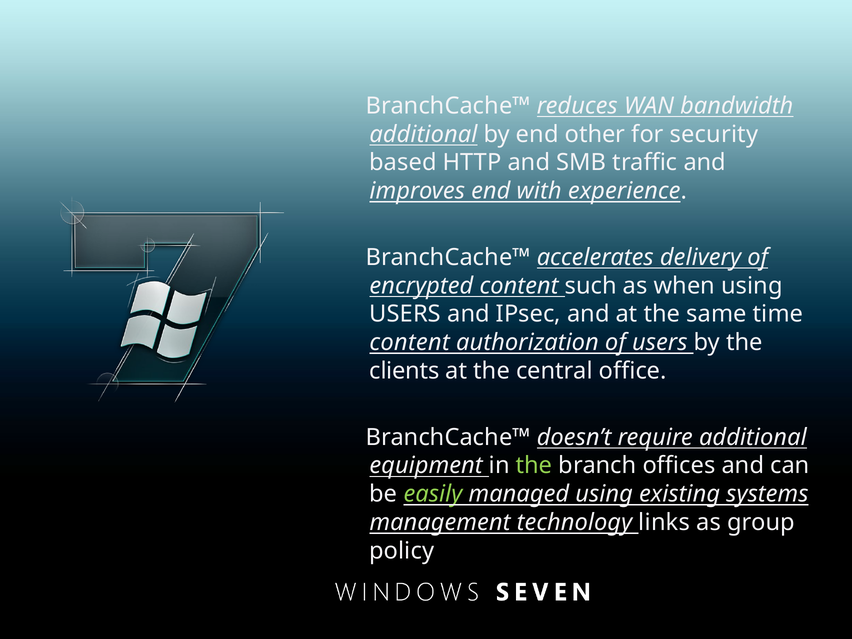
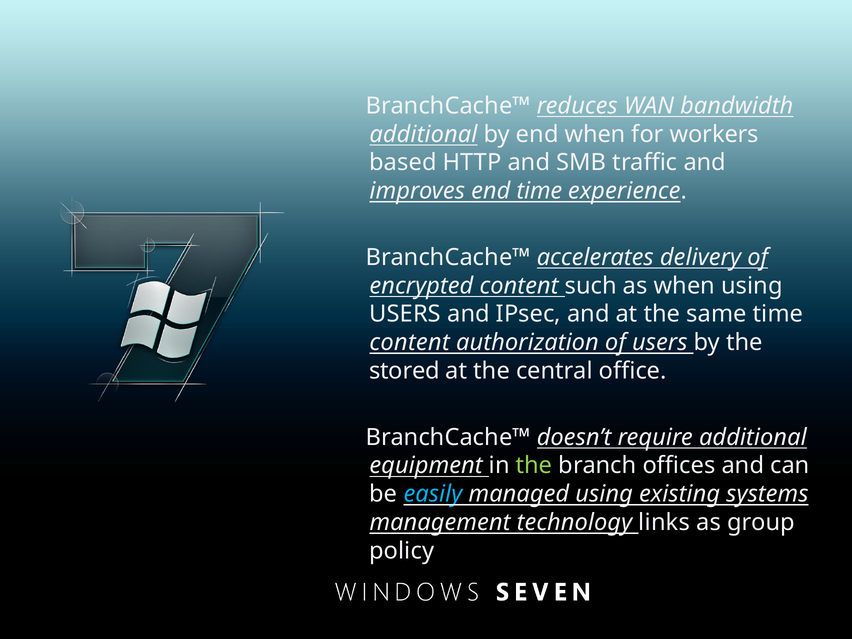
end other: other -> when (595, 134)
security: security -> workers (714, 134)
end with: with -> time (539, 191)
clients: clients -> stored (404, 371)
easily colour: light green -> light blue (433, 494)
